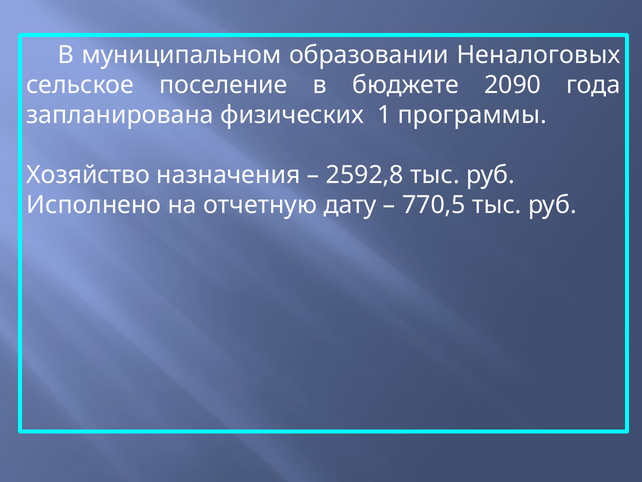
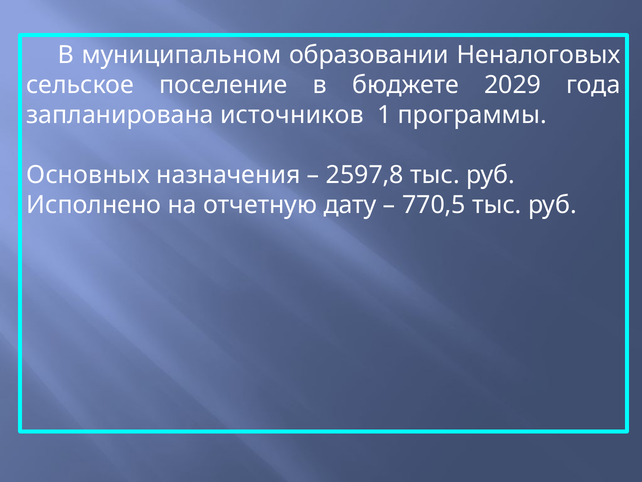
2090: 2090 -> 2029 (513, 85)
физических: физических -> источников (292, 115)
Хозяйство: Хозяйство -> Основных (88, 175)
2592,8: 2592,8 -> 2597,8 (365, 175)
